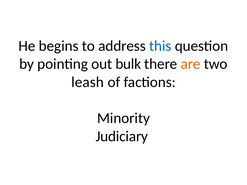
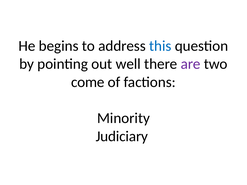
bulk: bulk -> well (128, 64)
are colour: orange -> purple (191, 64)
leash: leash -> come (88, 82)
